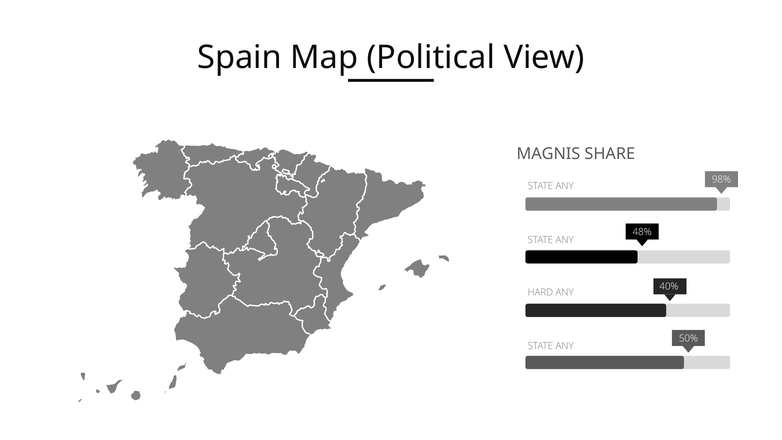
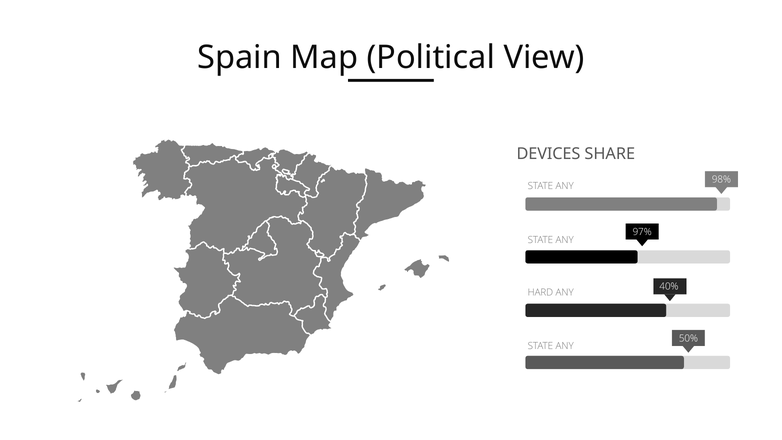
MAGNIS: MAGNIS -> DEVICES (548, 154)
48%: 48% -> 97% (642, 232)
